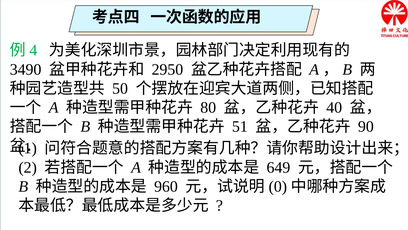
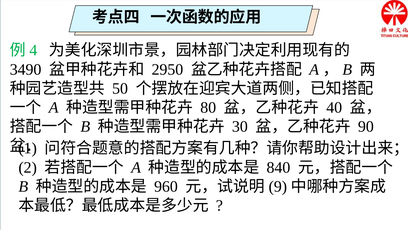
51: 51 -> 30 (240, 126)
649: 649 -> 840 (278, 167)
0: 0 -> 9 (278, 186)
